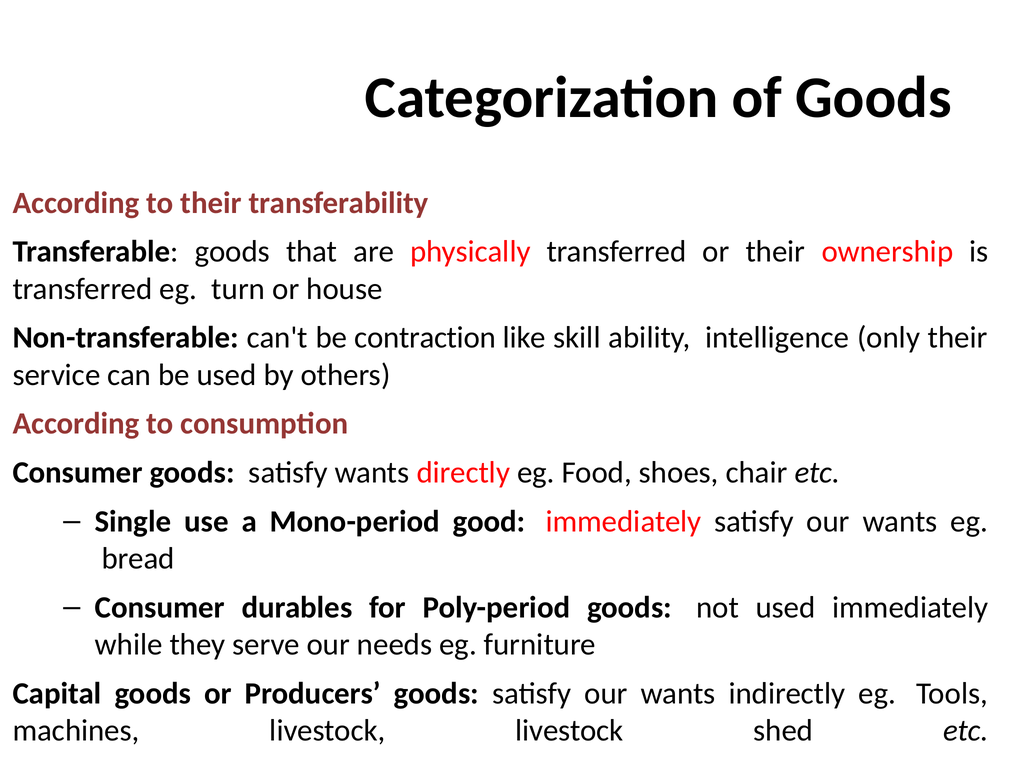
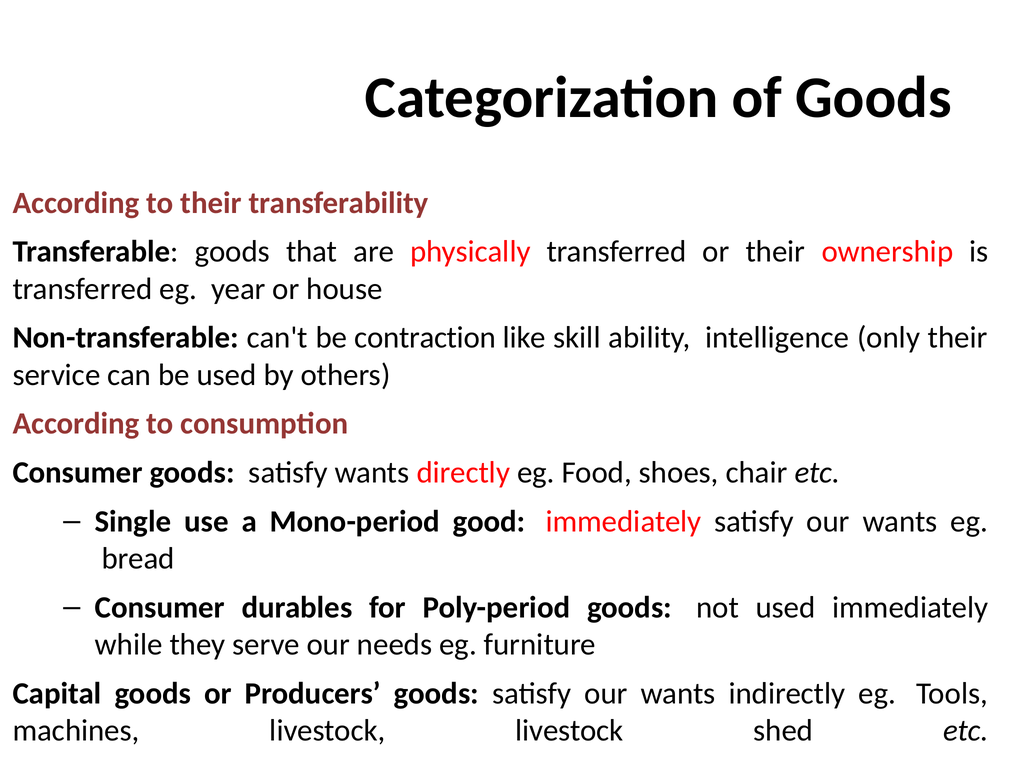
turn: turn -> year (238, 289)
